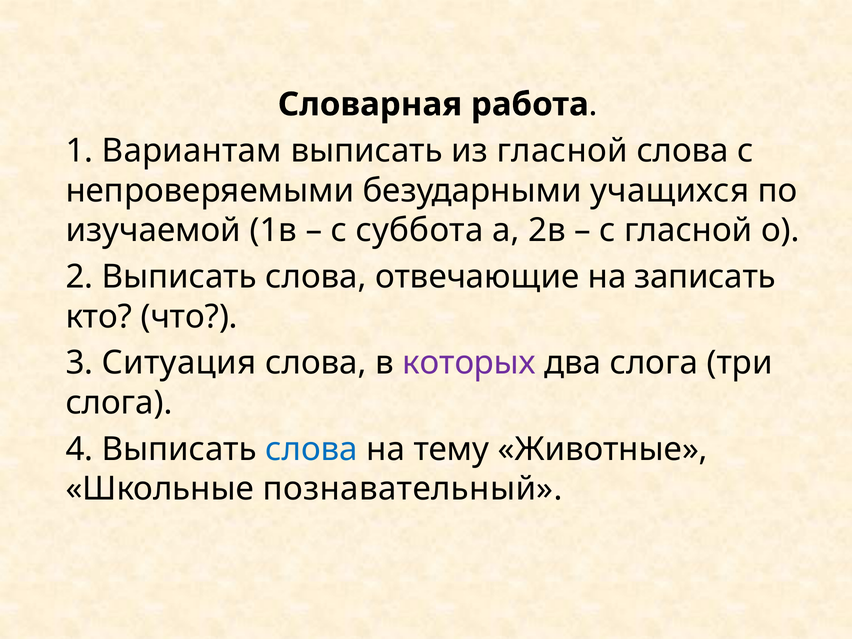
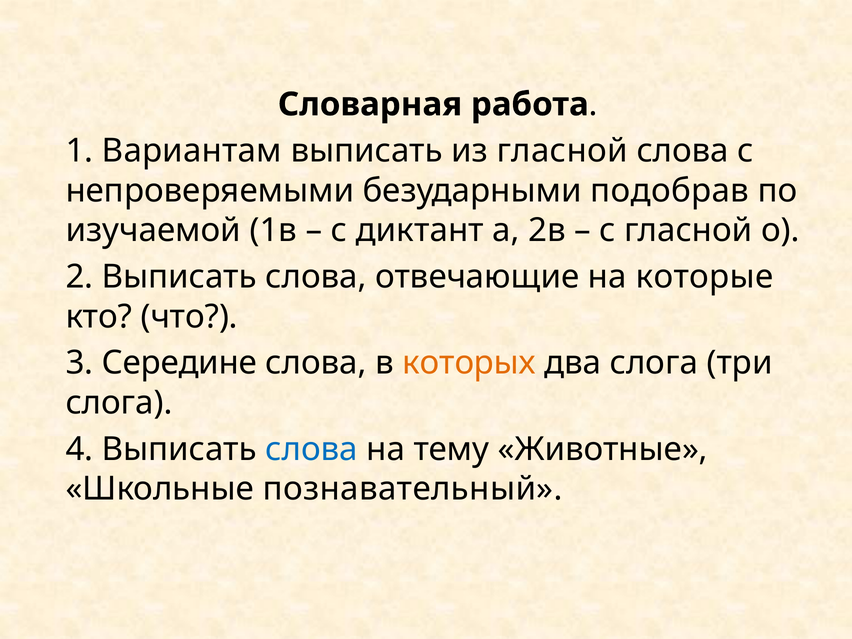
учащихся: учащихся -> подобрав (670, 191)
суббота: суббота -> диктант (420, 230)
записать: записать -> которые (705, 277)
Ситуация: Ситуация -> Середине (179, 363)
которых colour: purple -> orange (469, 363)
